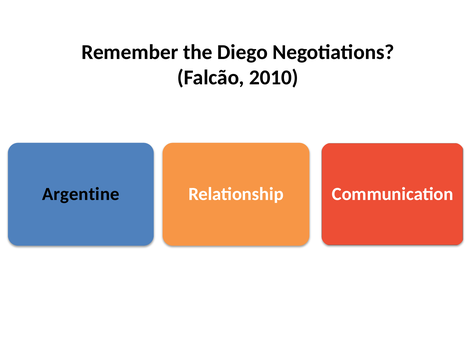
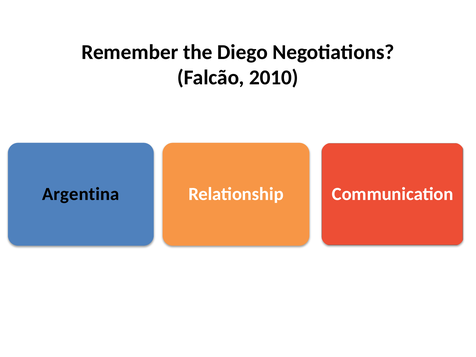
Argentine: Argentine -> Argentina (81, 194)
